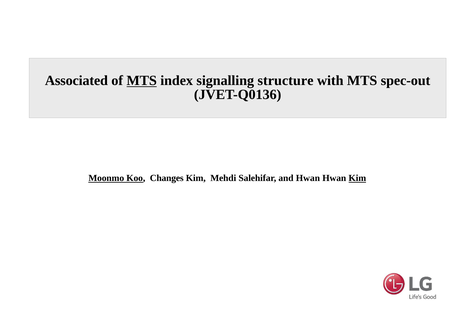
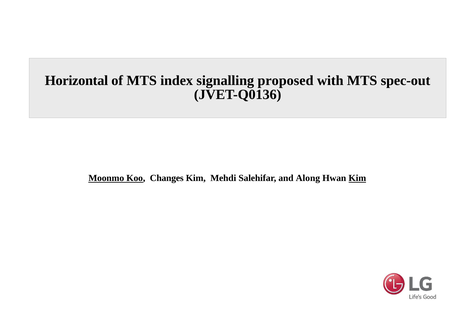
Associated: Associated -> Horizontal (76, 81)
MTS underline: present -> none (142, 81)
structure: structure -> proposed (286, 81)
and Hwan: Hwan -> Along (308, 178)
